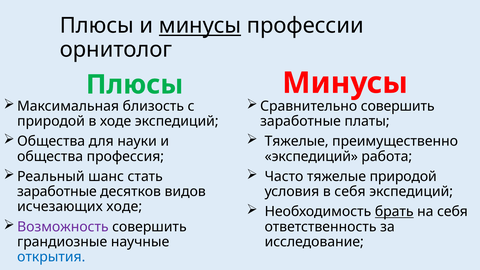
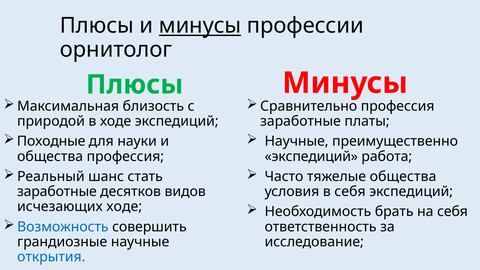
Сравнительно совершить: совершить -> профессия (398, 106)
Общества: Общества -> Походные (51, 141)
Тяжелые: Тяжелые -> Научные (297, 141)
тяжелые природой: природой -> общества (403, 177)
брать underline: present -> none (394, 212)
Возможность colour: purple -> blue (63, 227)
